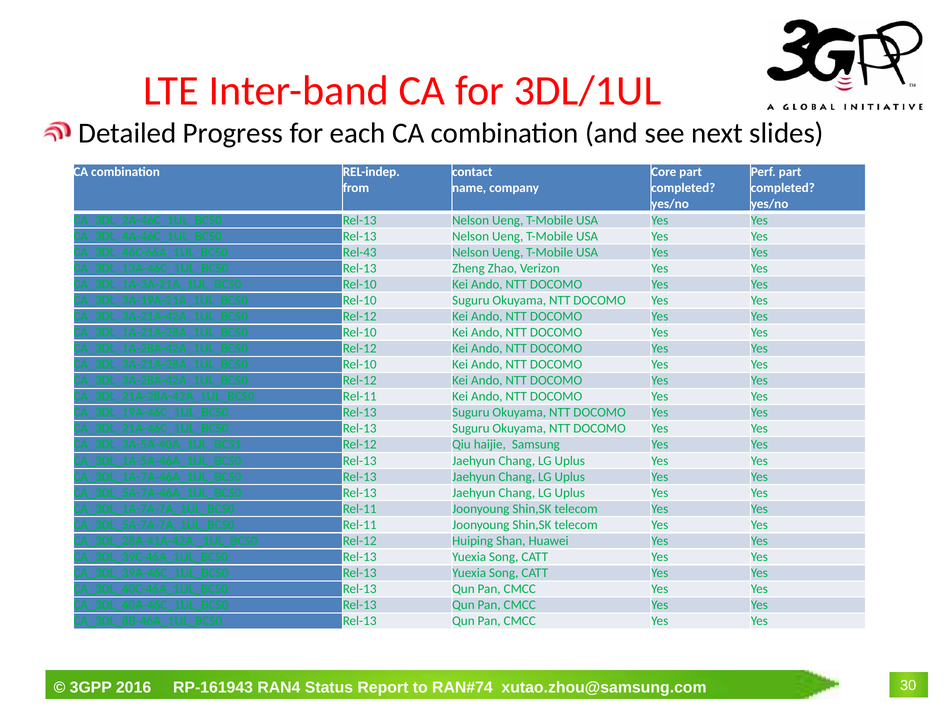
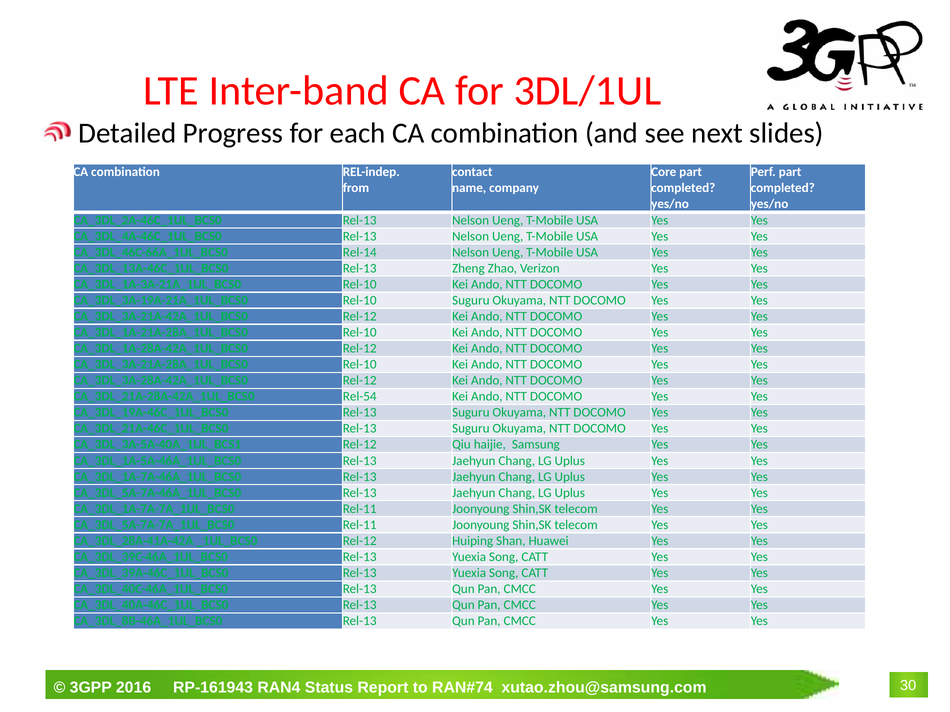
Rel-43: Rel-43 -> Rel-14 (360, 252)
Rel-11: Rel-11 -> Rel-54 (360, 397)
